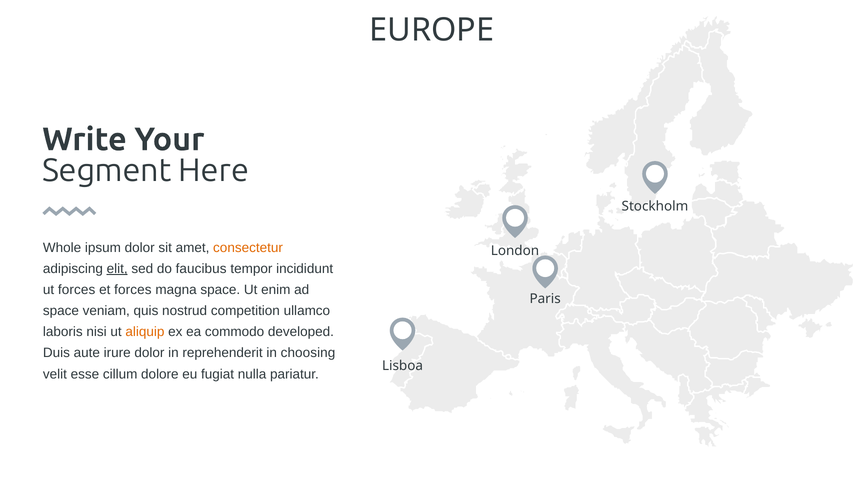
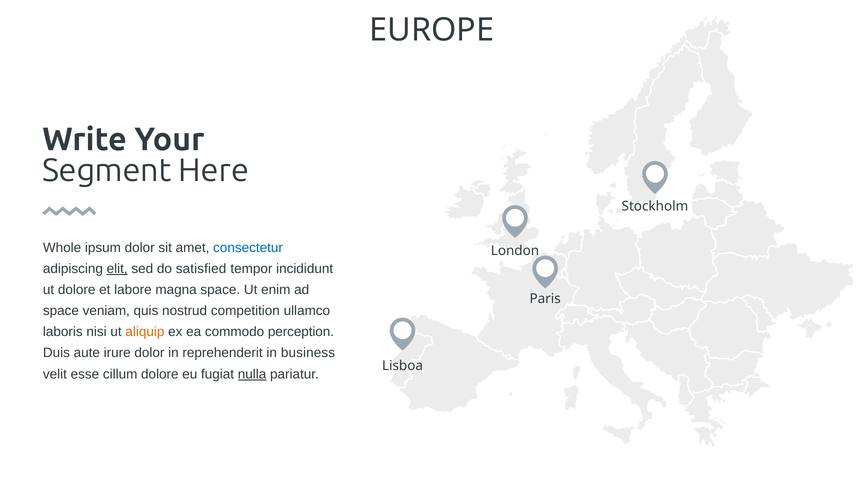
consectetur colour: orange -> blue (248, 248)
faucibus: faucibus -> satisfied (201, 269)
ut forces: forces -> dolore (77, 290)
et forces: forces -> labore (133, 290)
developed: developed -> perception (301, 332)
choosing: choosing -> business (308, 353)
nulla underline: none -> present (252, 374)
